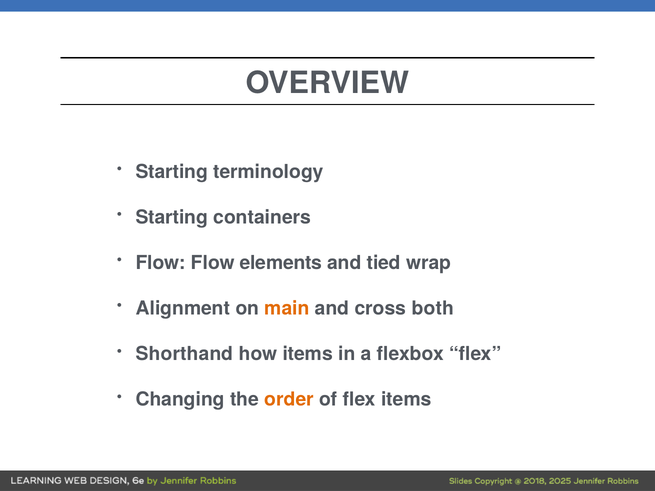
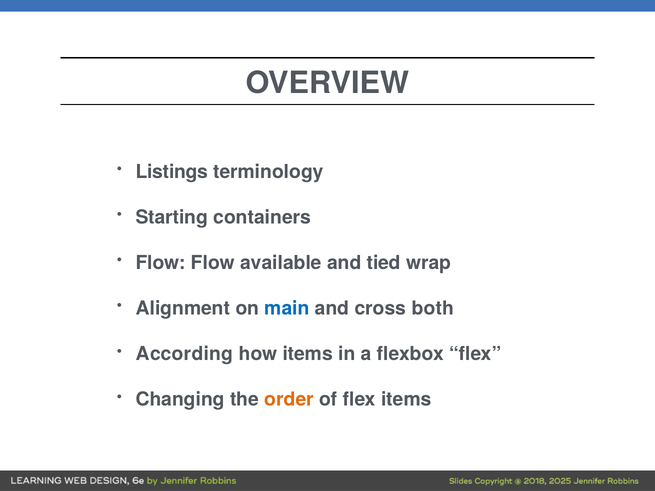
Starting: Starting -> Listings (172, 172)
elements: elements -> available (281, 263)
main colour: orange -> blue (287, 309)
Shorthand: Shorthand -> According (184, 354)
